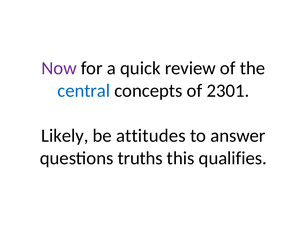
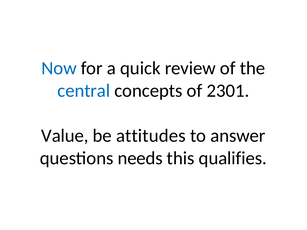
Now colour: purple -> blue (59, 68)
Likely: Likely -> Value (65, 136)
truths: truths -> needs (140, 158)
